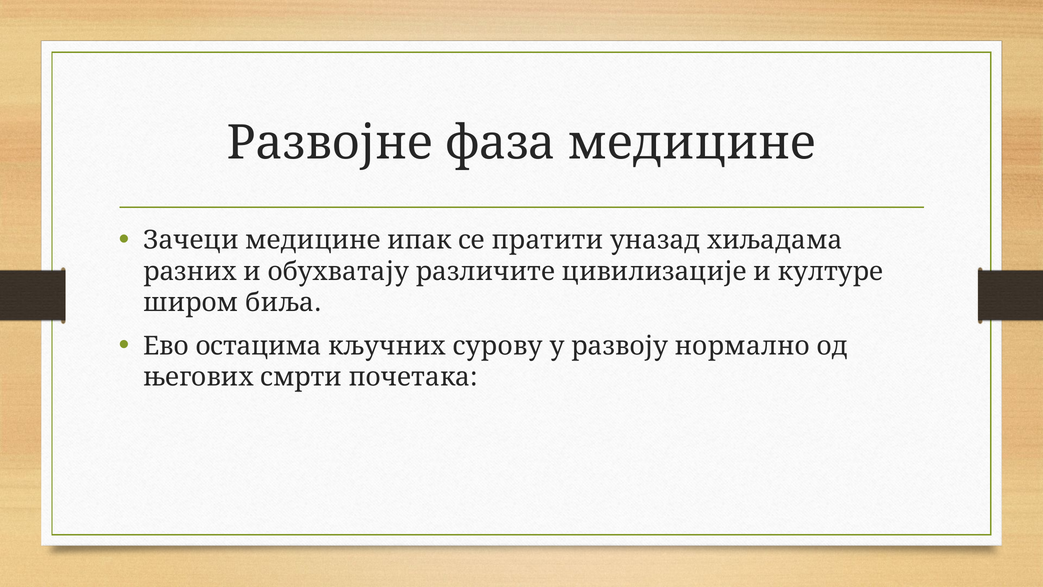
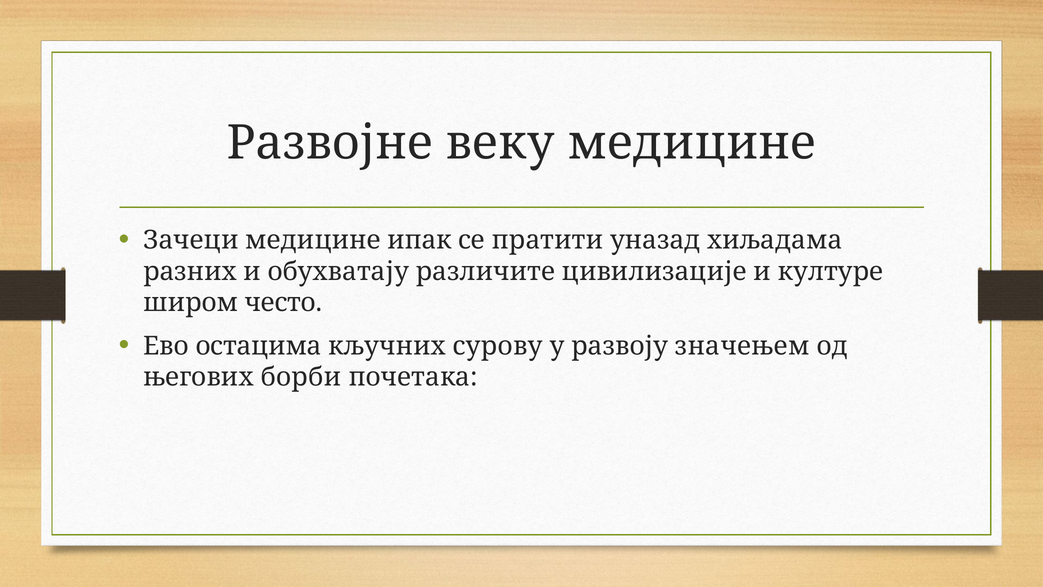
фаза: фаза -> веку (500, 143)
биља: биља -> често (283, 303)
нормално: нормално -> значењем (742, 346)
смрти: смрти -> борби (301, 377)
